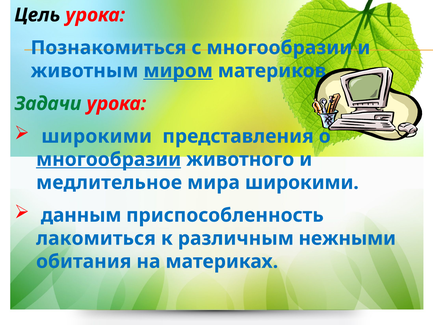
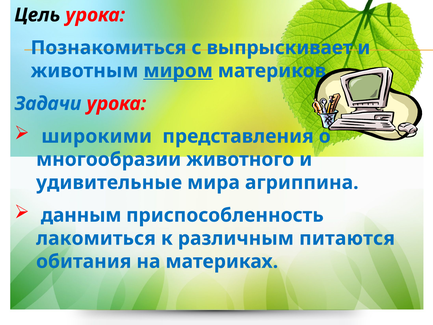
с многообразии: многообразии -> выпрыскивает (280, 48)
Задачи colour: green -> blue (48, 104)
многообразии underline: present -> none (109, 159)
медлительное: медлительное -> удивительные (109, 182)
мира широкими: широкими -> агриппина (302, 182)
нежными: нежными -> питаются (347, 238)
